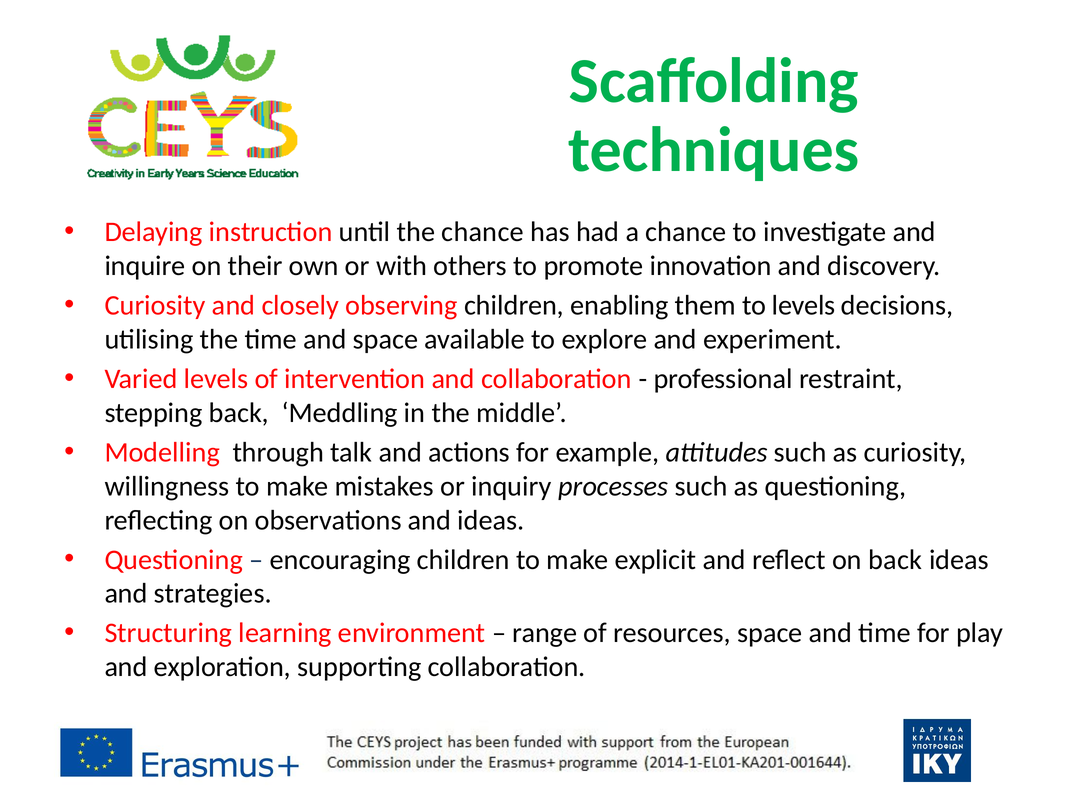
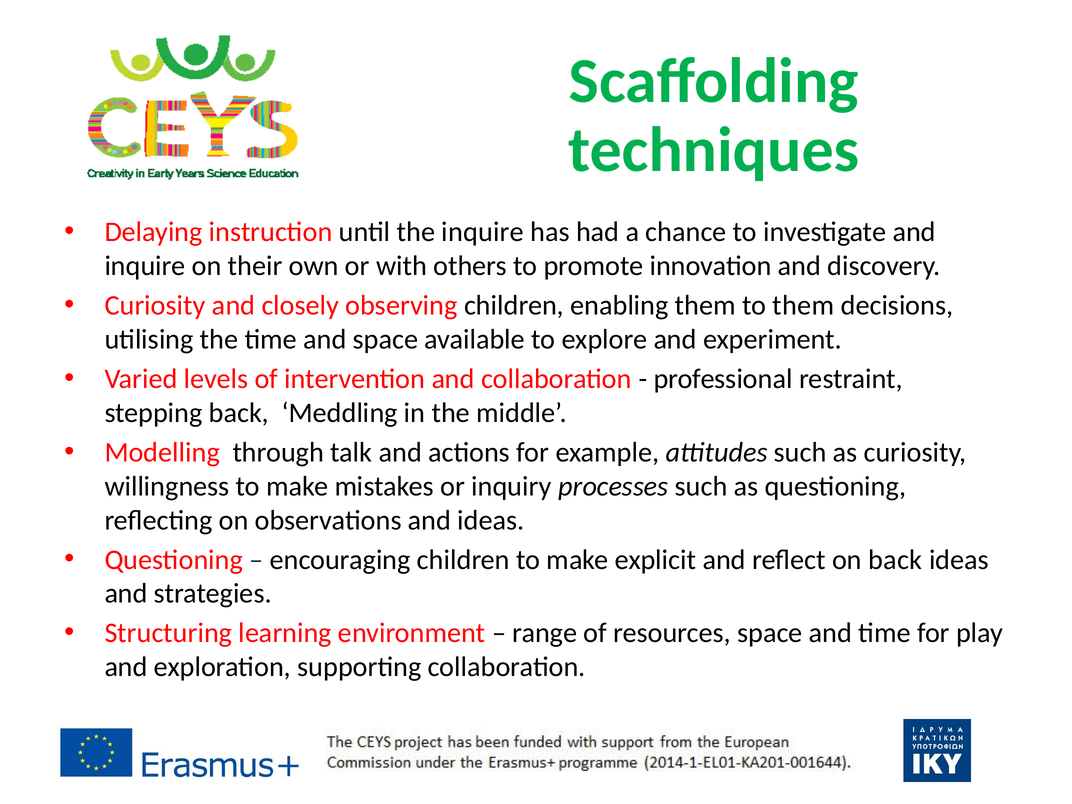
the chance: chance -> inquire (483, 232)
to levels: levels -> them (803, 306)
